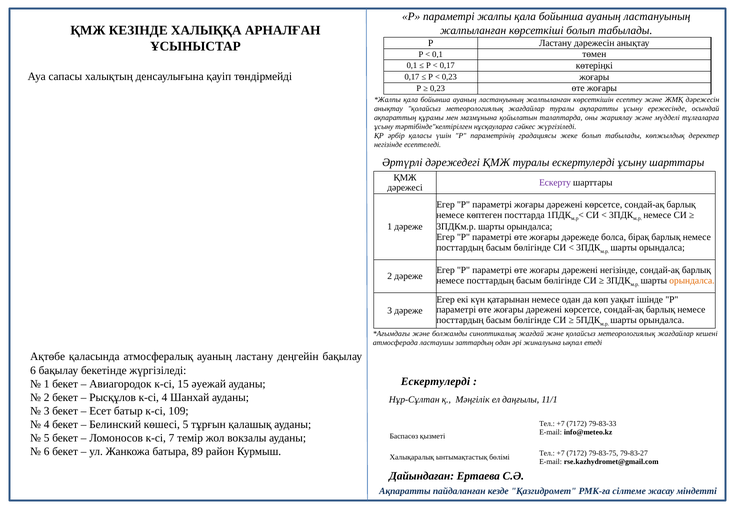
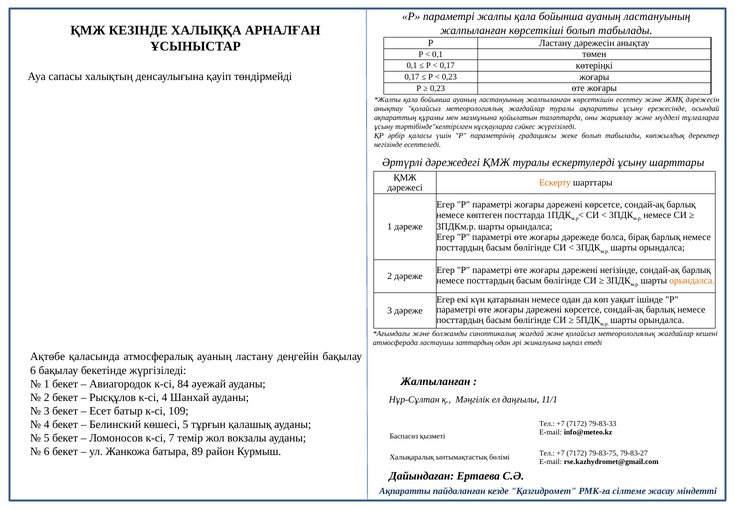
Ескерту colour: purple -> orange (555, 183)
Ескертулерді: Ескертулерді -> Жалпыланған (436, 382)
15: 15 -> 84 (183, 384)
